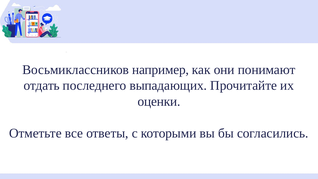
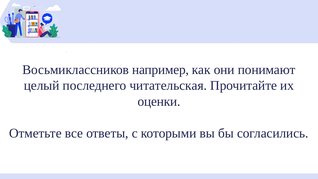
отдать: отдать -> целый (42, 86)
выпадающих: выпадающих -> читательская (168, 86)
